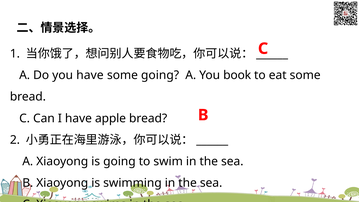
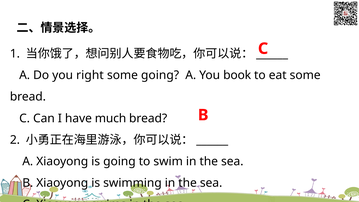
you have: have -> right (90, 75)
apple: apple -> much (111, 118)
